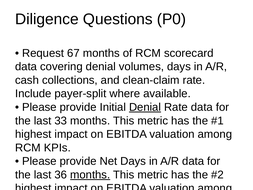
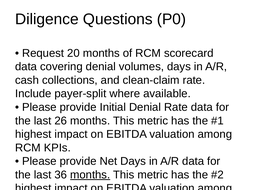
67: 67 -> 20 (73, 53)
Denial underline: present -> none (145, 107)
33: 33 -> 26 (61, 121)
